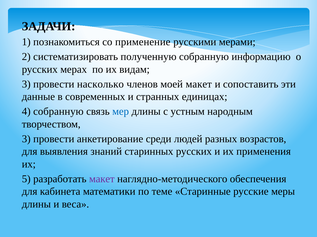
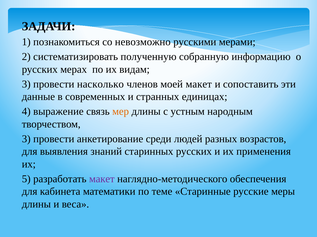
применение: применение -> невозможно (143, 42)
4 собранную: собранную -> выражение (58, 112)
мер colour: blue -> orange (121, 112)
